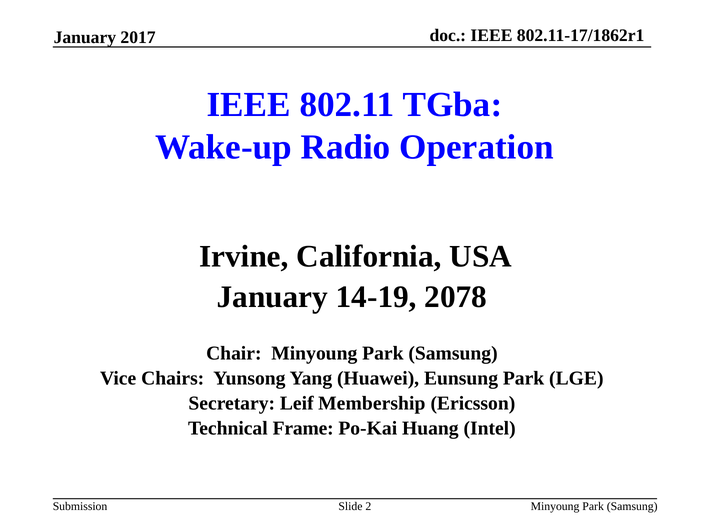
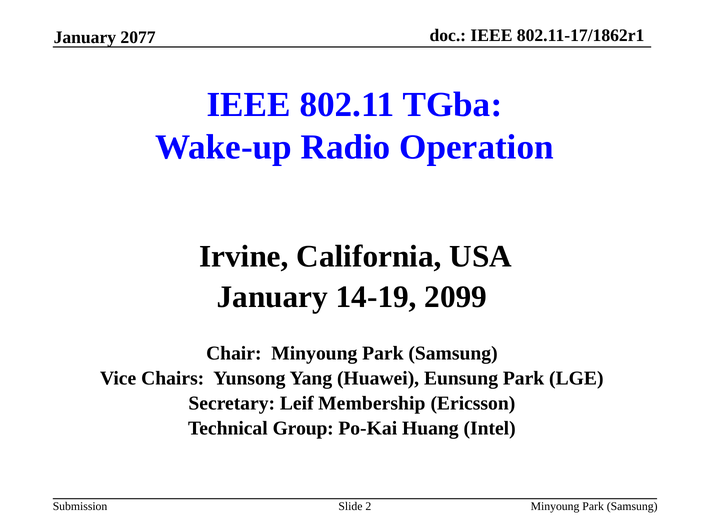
2017: 2017 -> 2077 (138, 38)
2078: 2078 -> 2099 (456, 297)
Frame: Frame -> Group (303, 428)
